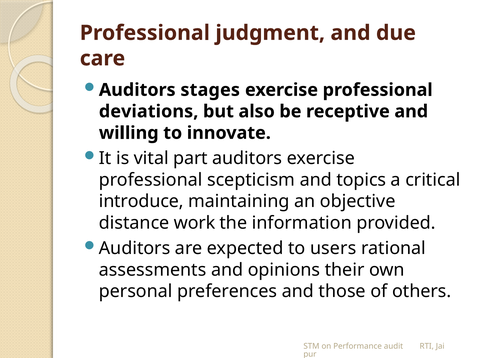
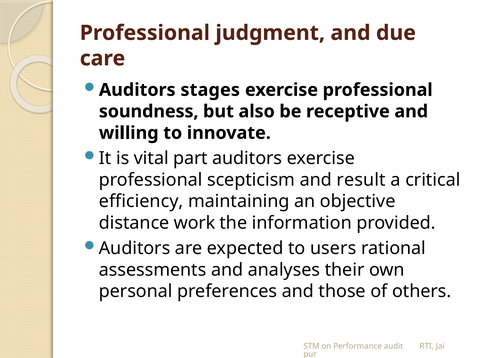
deviations: deviations -> soundness (149, 112)
topics: topics -> result (361, 180)
introduce: introduce -> efficiency (141, 202)
opinions: opinions -> analyses (284, 270)
